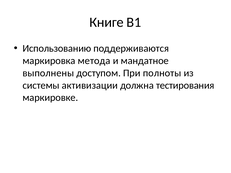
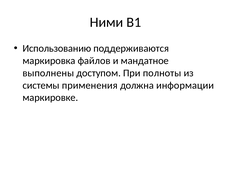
Книге: Книге -> Ними (106, 22)
метода: метода -> файлов (94, 61)
активизации: активизации -> применения (90, 85)
тестирования: тестирования -> информации (185, 85)
